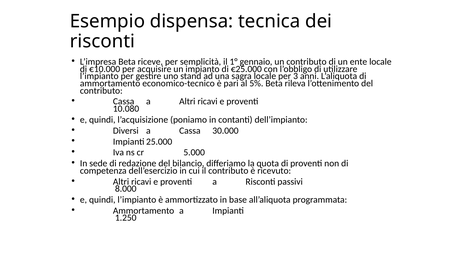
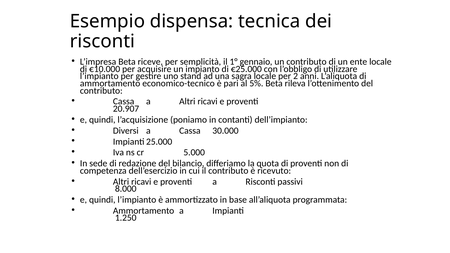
3: 3 -> 2 (296, 76)
10.080: 10.080 -> 20.907 (126, 109)
